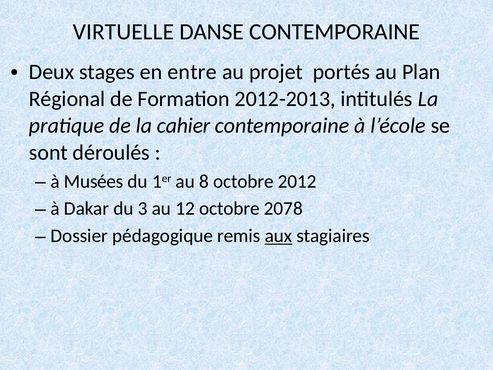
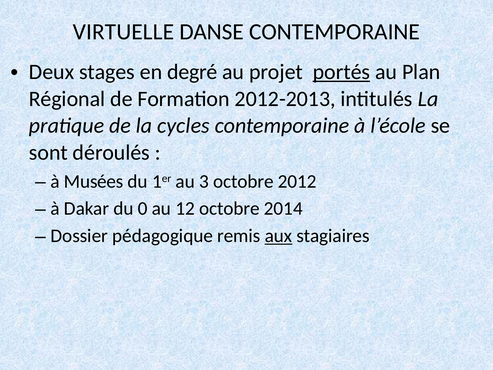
entre: entre -> degré (192, 72)
portés underline: none -> present (341, 72)
cahier: cahier -> cycles (183, 126)
8: 8 -> 3 (204, 181)
3: 3 -> 0 (143, 209)
2078: 2078 -> 2014 (283, 209)
